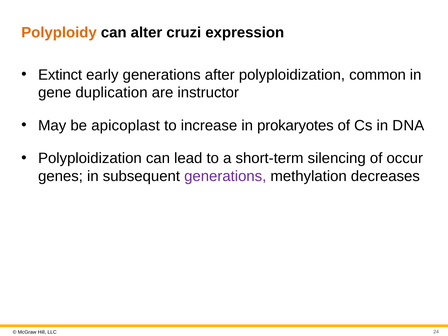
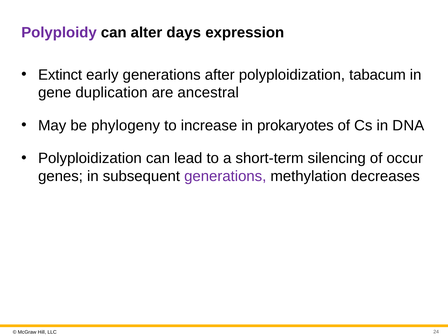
Polyploidy colour: orange -> purple (59, 33)
cruzi: cruzi -> days (184, 33)
common: common -> tabacum (378, 75)
instructor: instructor -> ancestral (208, 93)
apicoplast: apicoplast -> phylogeny (126, 126)
